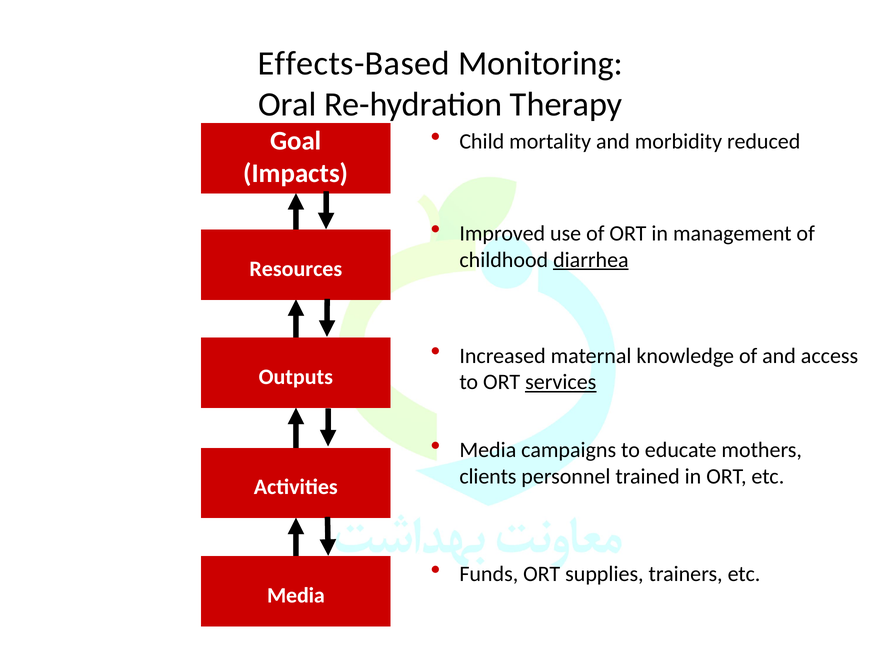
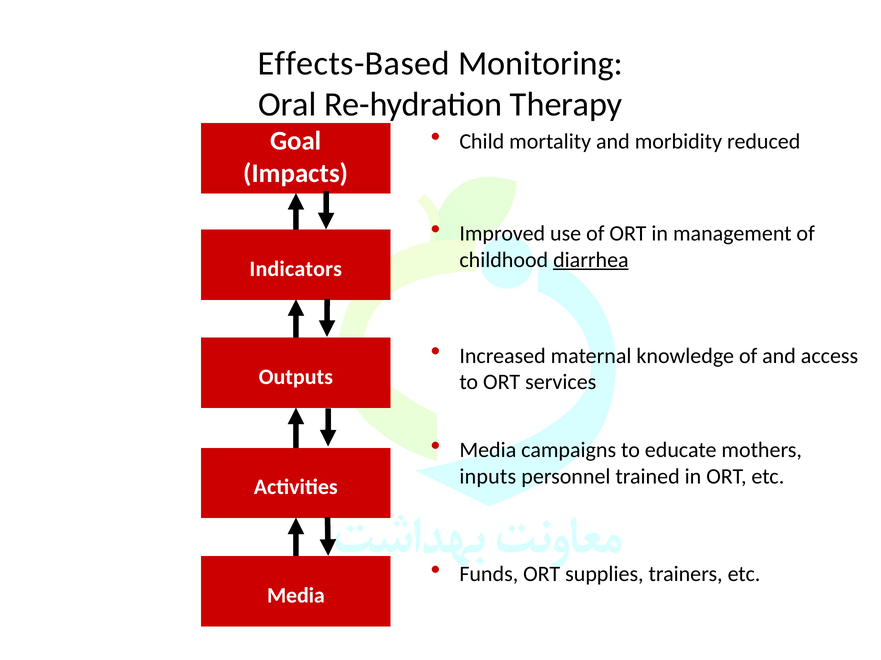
Resources: Resources -> Indicators (296, 269)
services underline: present -> none (561, 383)
clients: clients -> inputs (488, 477)
